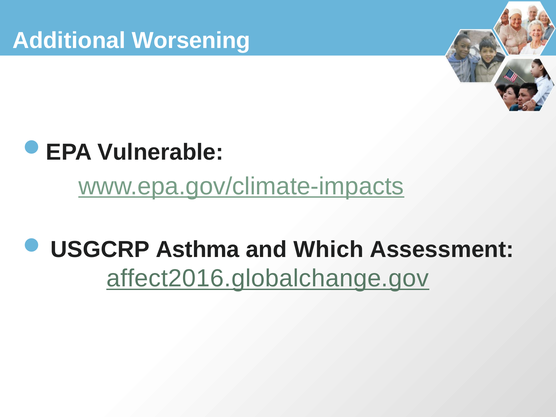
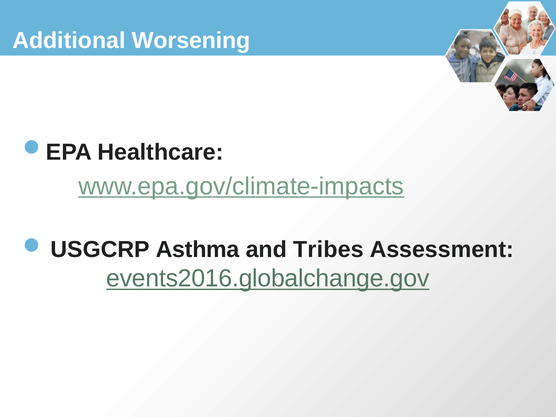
Vulnerable: Vulnerable -> Healthcare (160, 152)
Which: Which -> Tribes (329, 249)
affect2016.globalchange.gov: affect2016.globalchange.gov -> events2016.globalchange.gov (268, 278)
